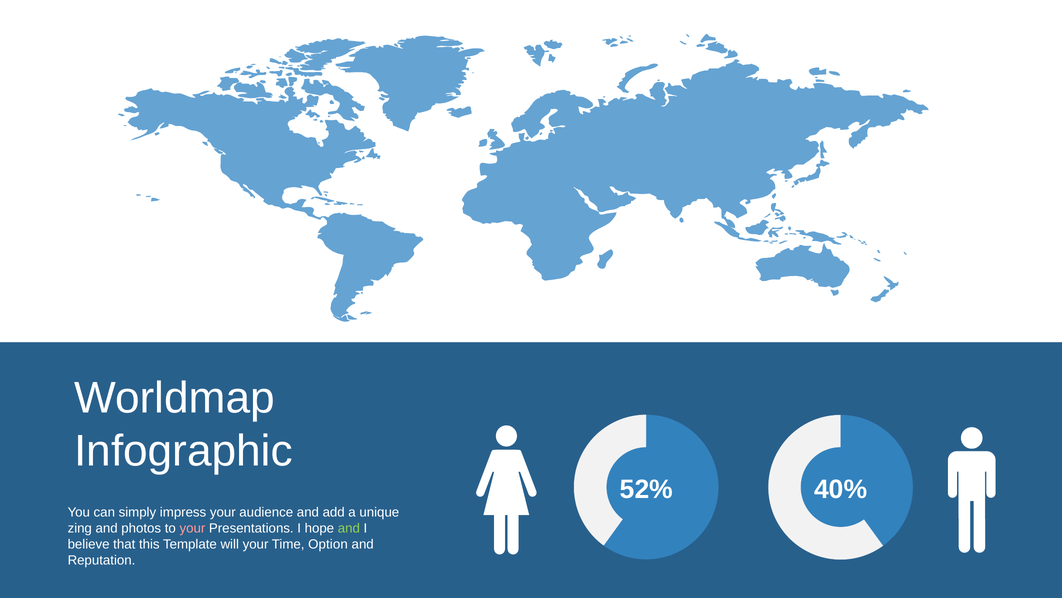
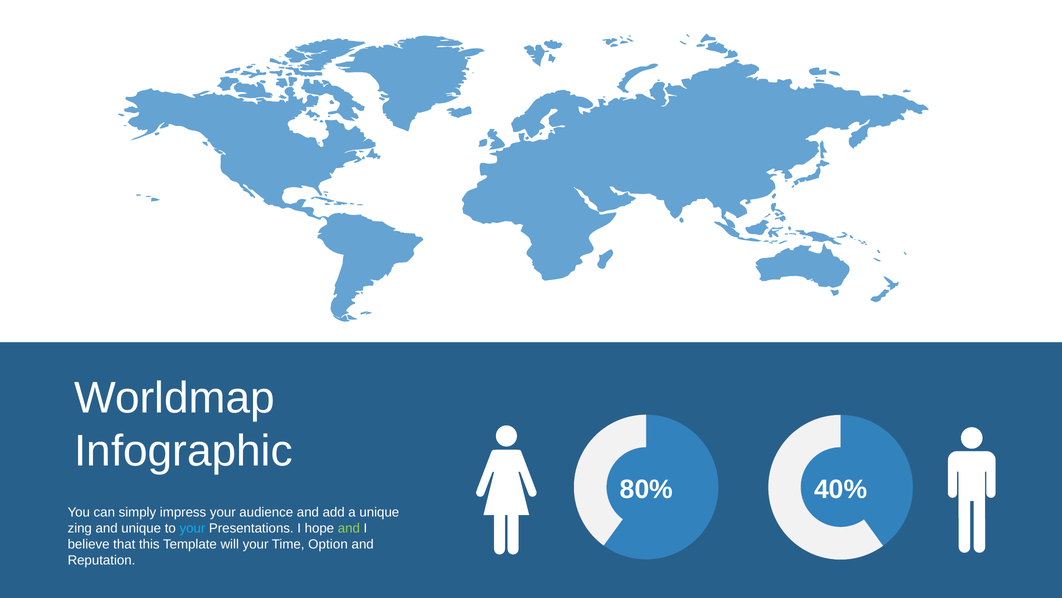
52%: 52% -> 80% (646, 489)
and photos: photos -> unique (141, 528)
your colour: pink -> light blue (192, 528)
